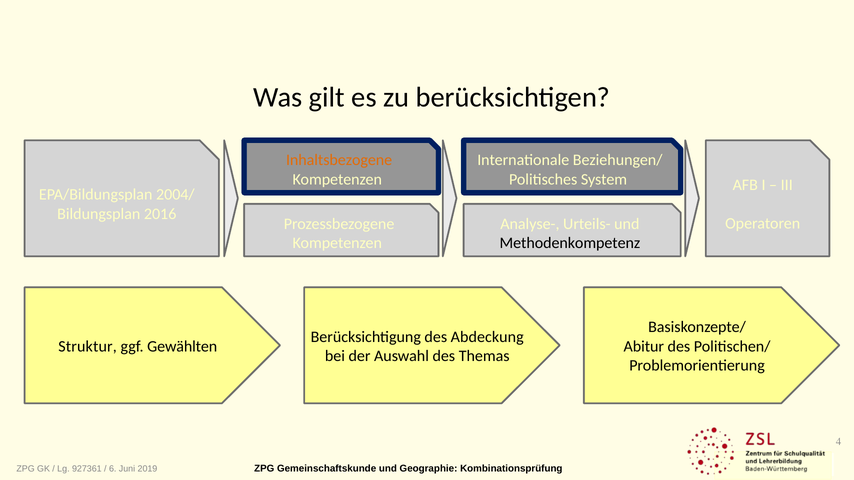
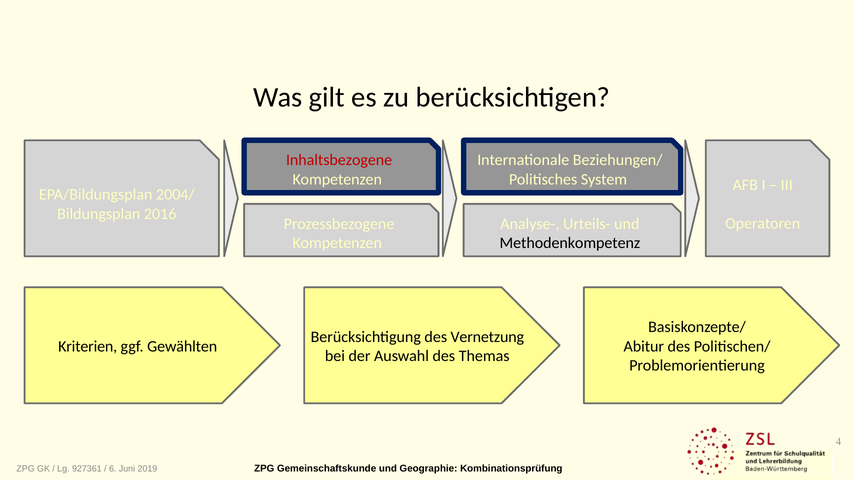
Inhaltsbezogene colour: orange -> red (339, 160)
Abdeckung: Abdeckung -> Vernetzung (487, 337)
Struktur: Struktur -> Kriterien (88, 347)
